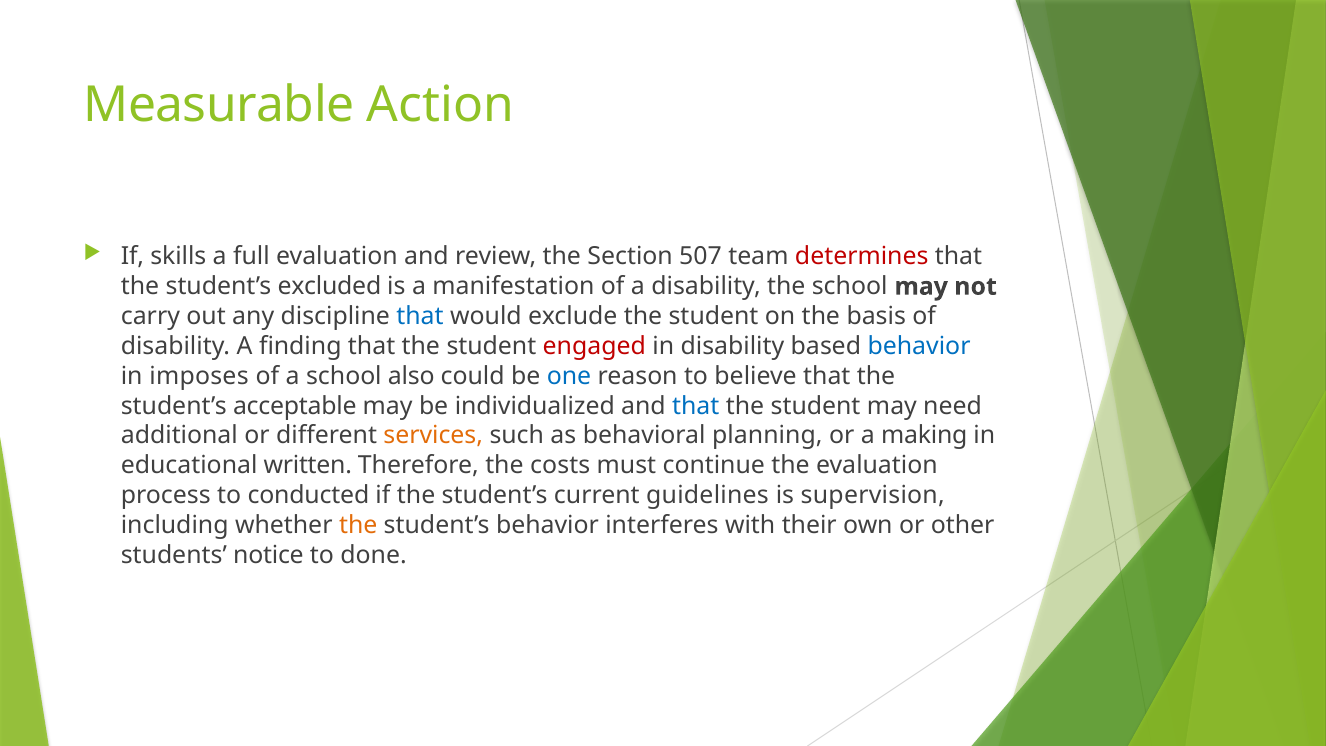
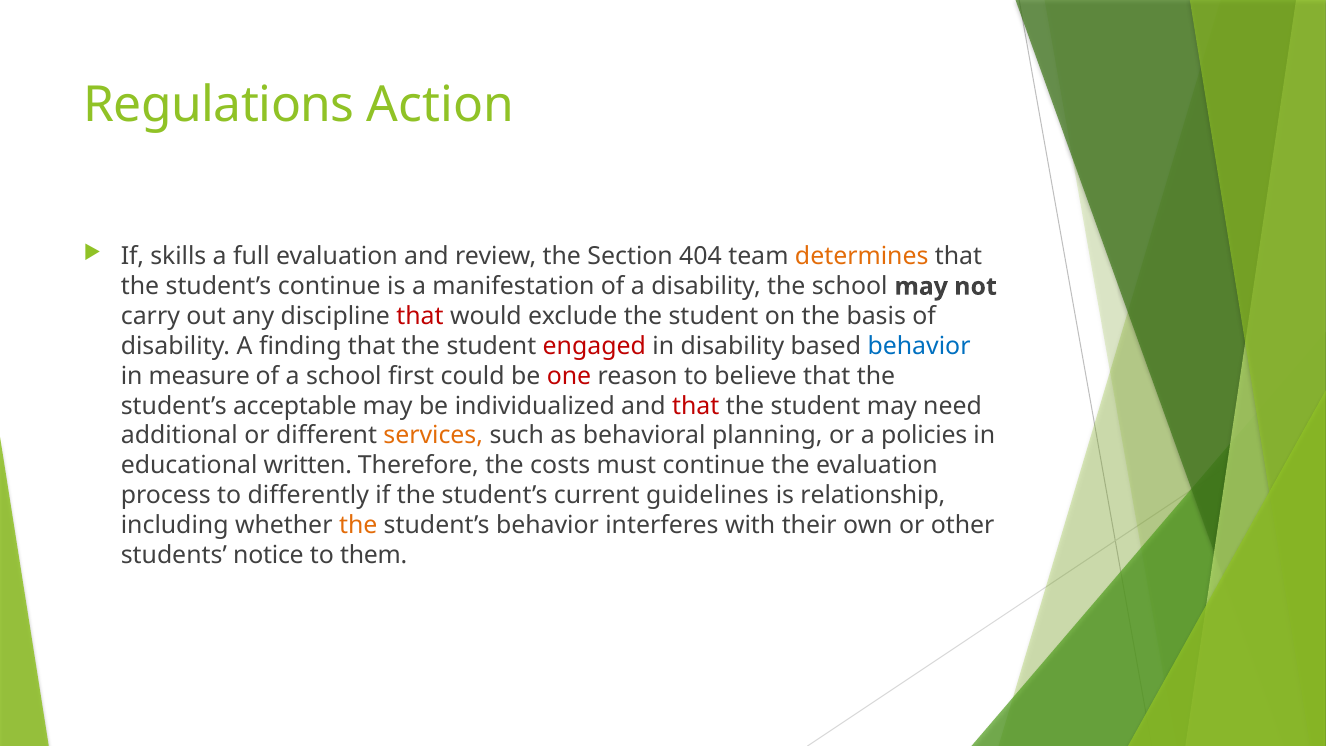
Measurable: Measurable -> Regulations (219, 105)
507: 507 -> 404 (701, 257)
determines colour: red -> orange (862, 257)
student’s excluded: excluded -> continue (329, 286)
that colour: blue -> red (420, 316)
imposes: imposes -> measure (199, 376)
also: also -> first (411, 376)
one colour: blue -> red (569, 376)
that colour: blue -> red (696, 406)
making: making -> policies (924, 436)
conducted: conducted -> differently (308, 495)
supervision: supervision -> relationship (873, 495)
done: done -> them (374, 555)
